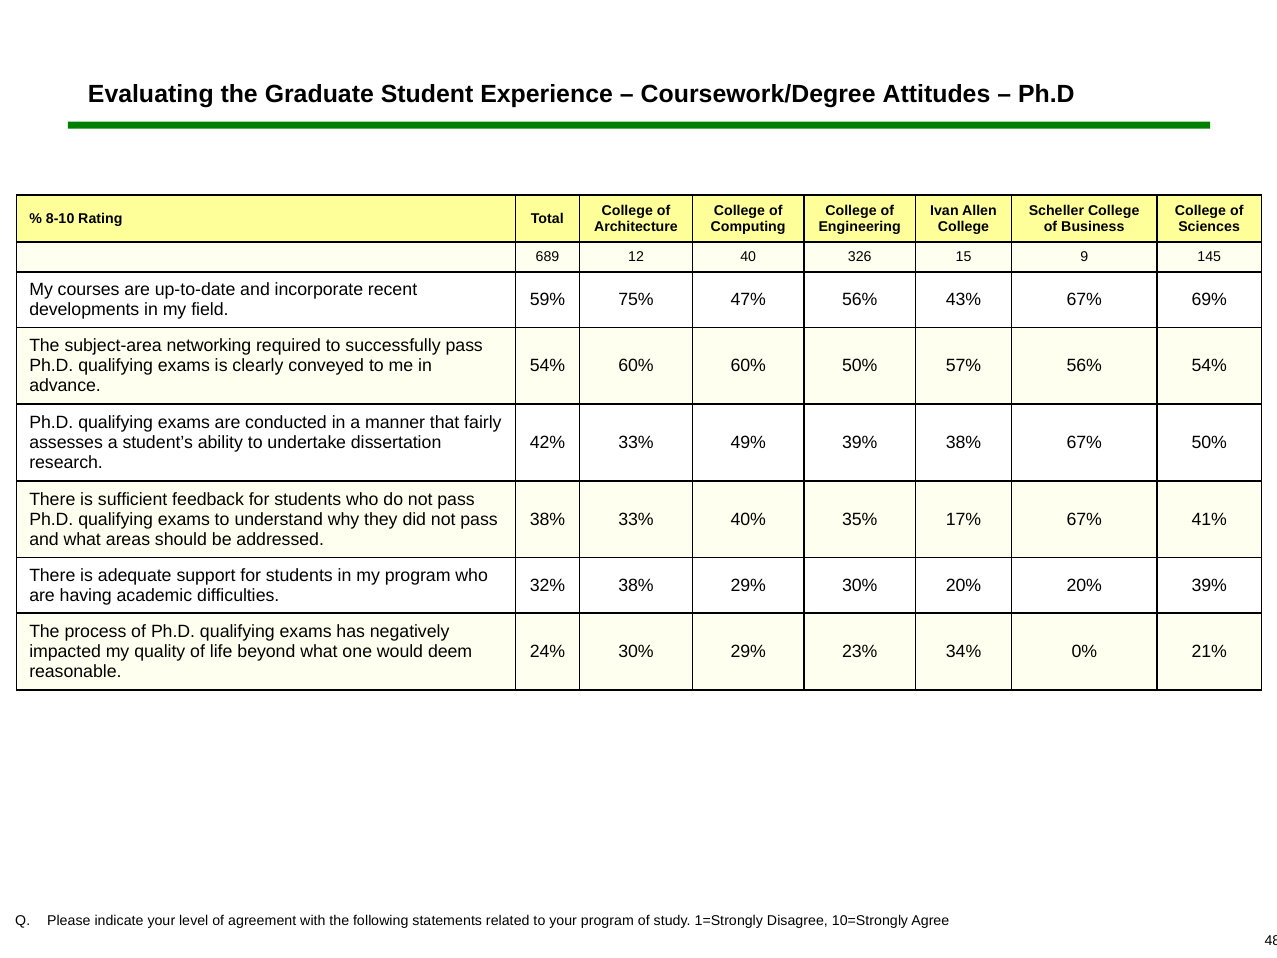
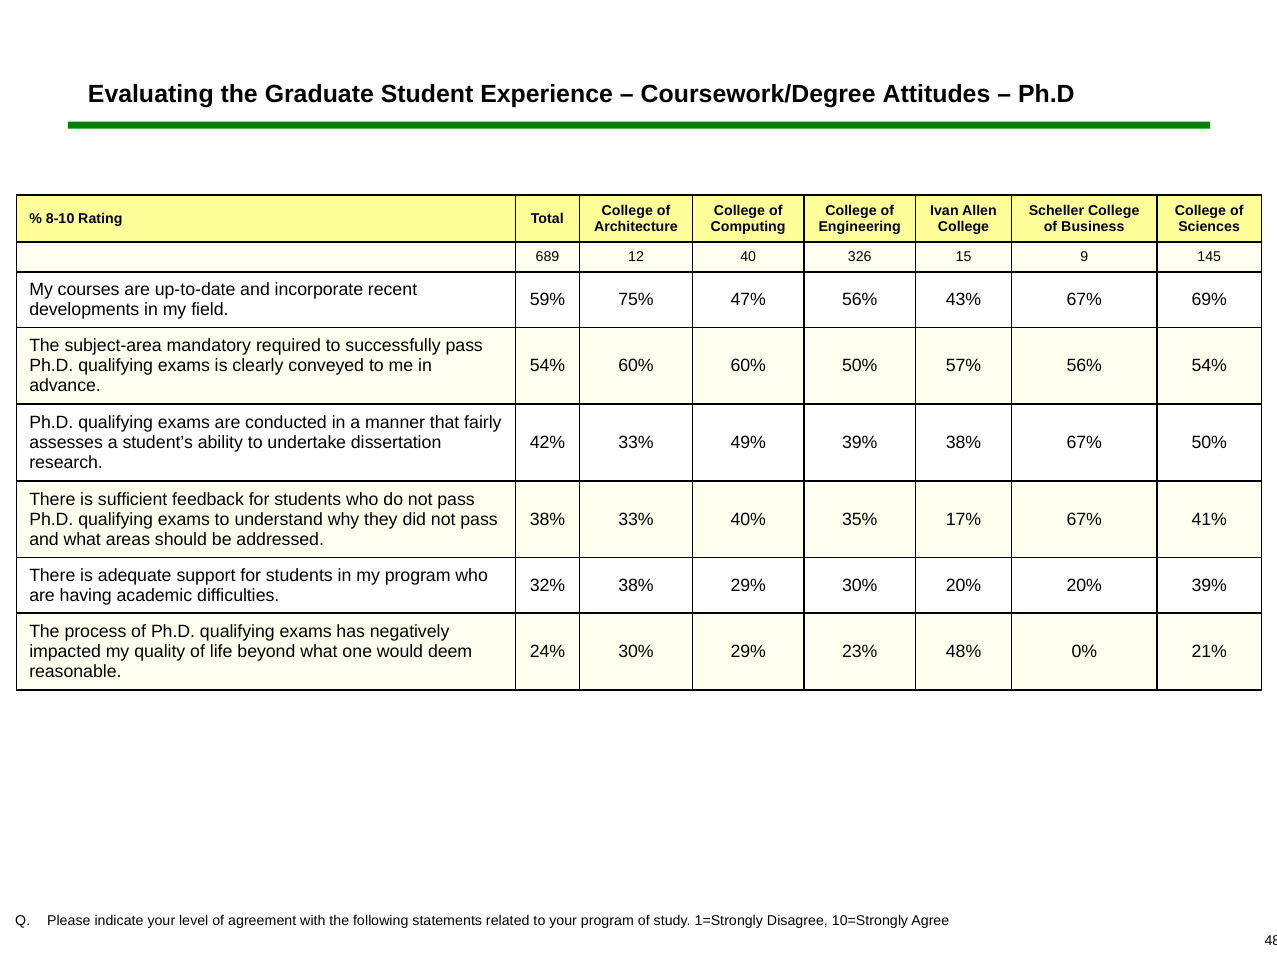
networking: networking -> mandatory (209, 346)
34%: 34% -> 48% (964, 652)
